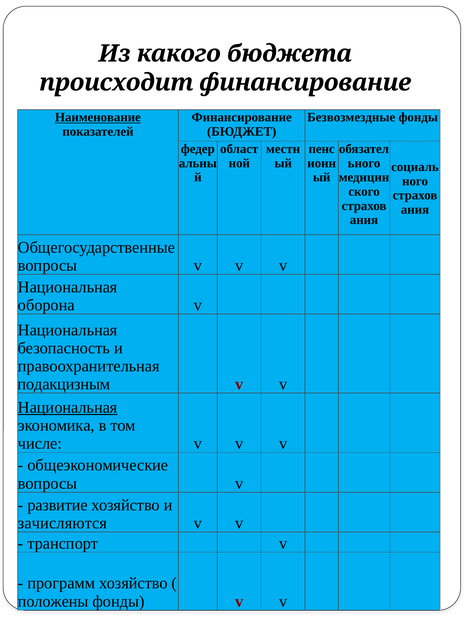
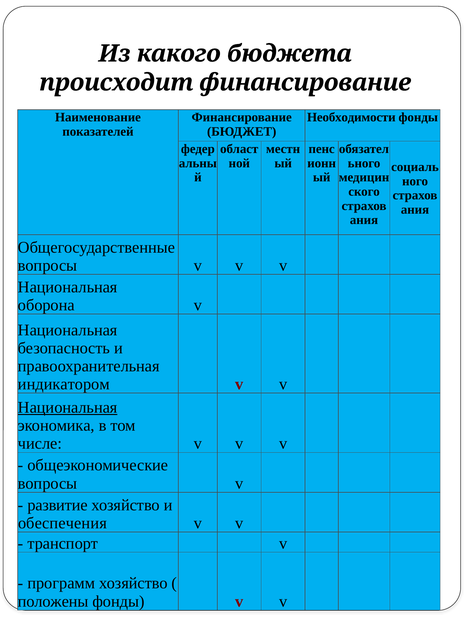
Наименование underline: present -> none (98, 117)
Безвозмездные: Безвозмездные -> Необходимости (351, 117)
подакцизным: подакцизным -> индикатором (64, 384)
зачисляются: зачисляются -> обеспечения (62, 523)
